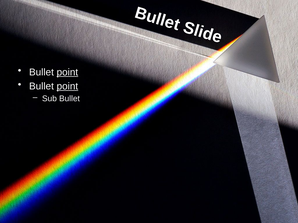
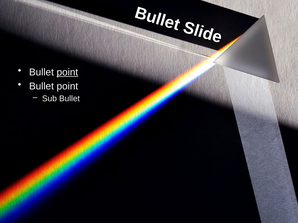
point underline: present -> none (67, 86)
